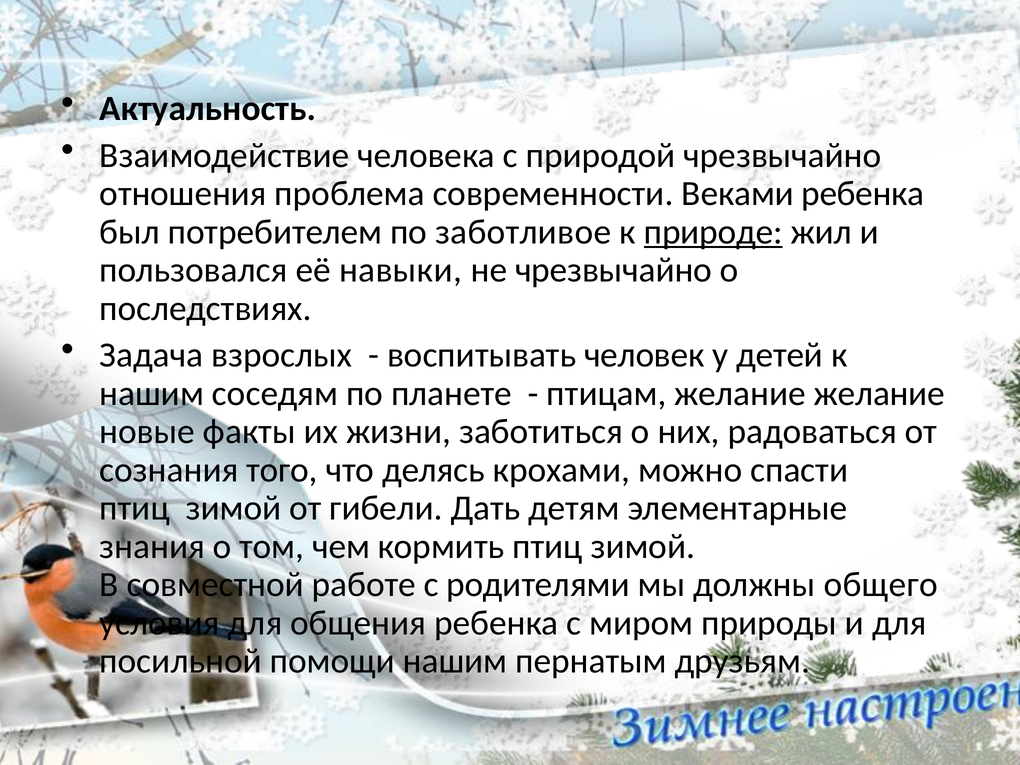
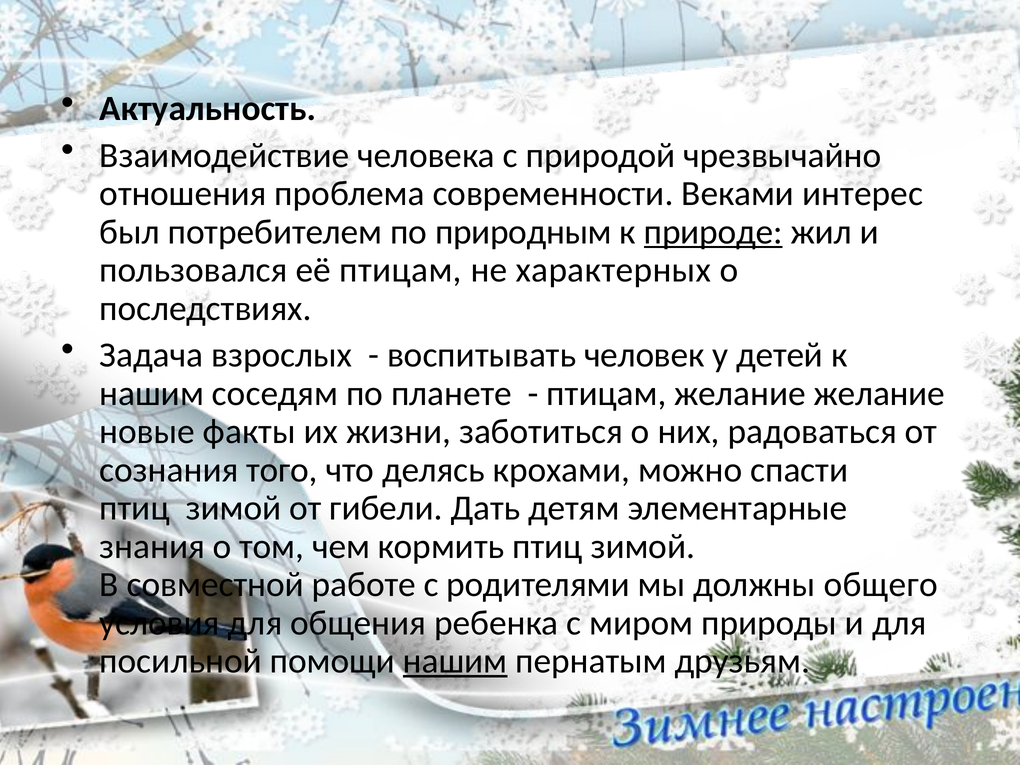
Веками ребенка: ребенка -> интерес (863, 194)
заботливое: заботливое -> природным (523, 232)
её навыки: навыки -> птицам (401, 270)
не чрезвычайно: чрезвычайно -> характерных (613, 270)
нашим underline: none -> present (455, 661)
